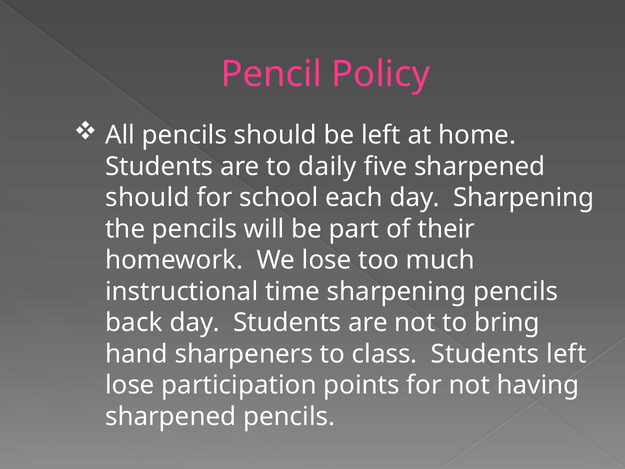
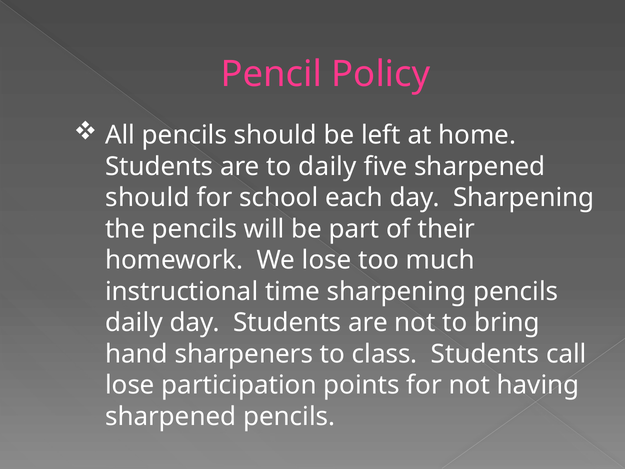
back: back -> daily (134, 323)
Students left: left -> call (566, 354)
